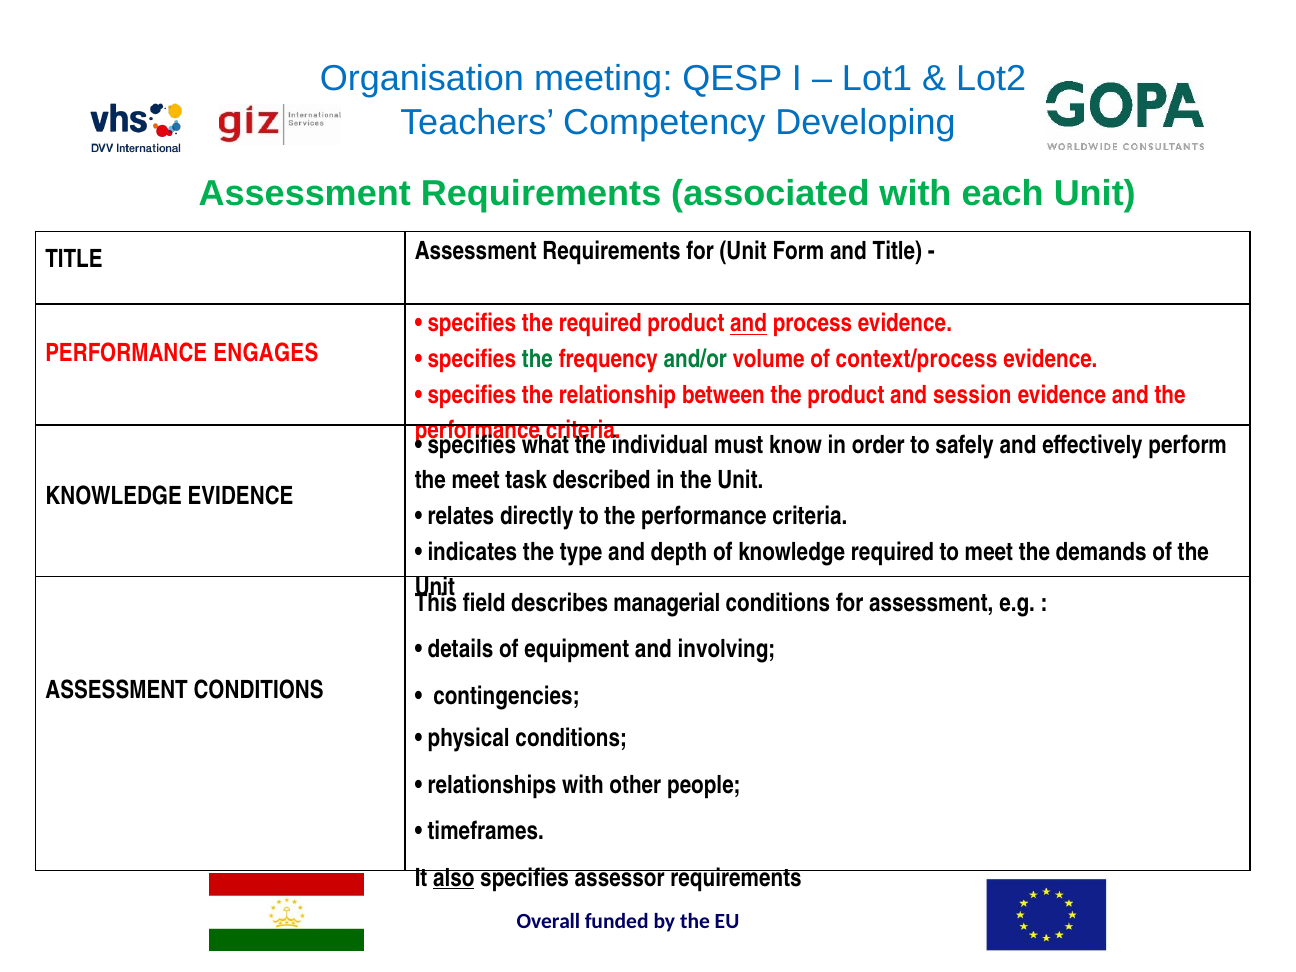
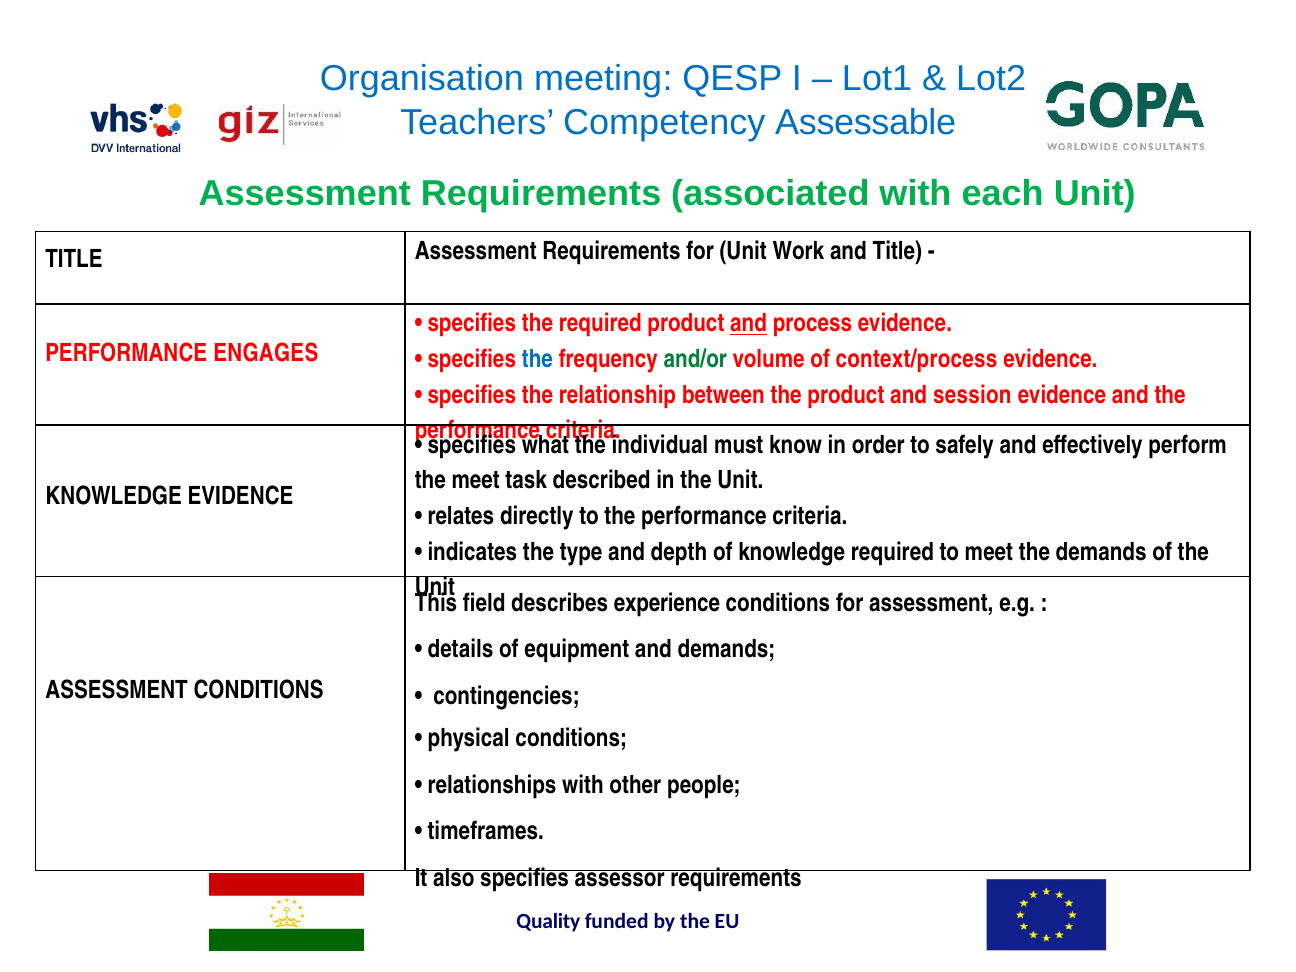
Developing: Developing -> Assessable (866, 122)
Form: Form -> Work (798, 251)
the colour: green -> blue (537, 359)
managerial: managerial -> experience (667, 603)
and involving: involving -> demands (726, 650)
also underline: present -> none (454, 878)
Overall: Overall -> Quality (548, 921)
